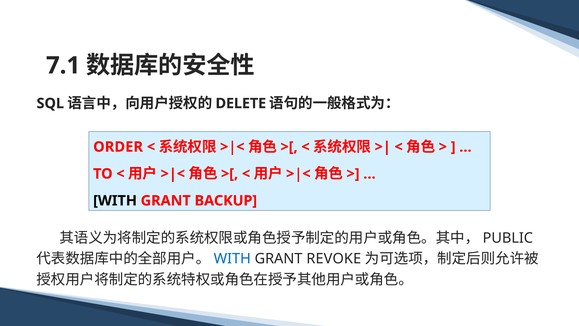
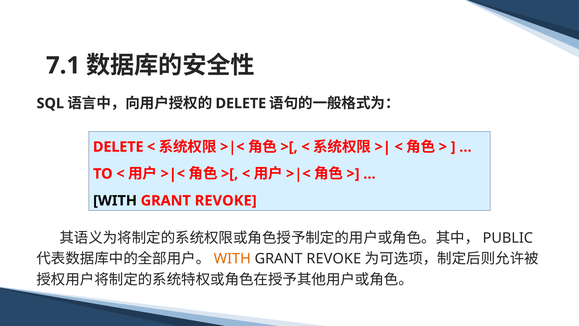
ORDER: ORDER -> DELETE (118, 147)
BACKUP: BACKUP -> REVOKE (226, 201)
WITH colour: blue -> orange (232, 259)
